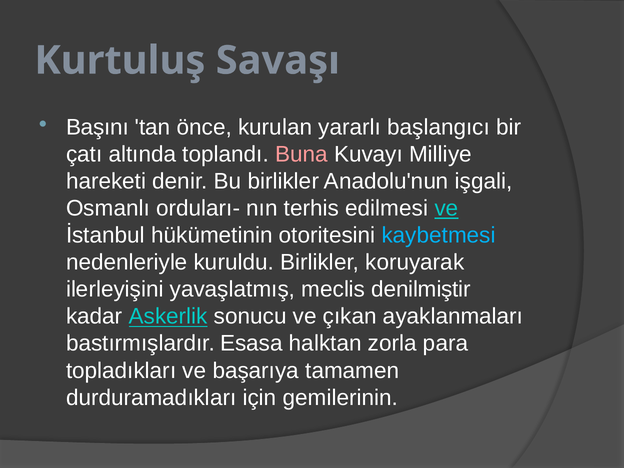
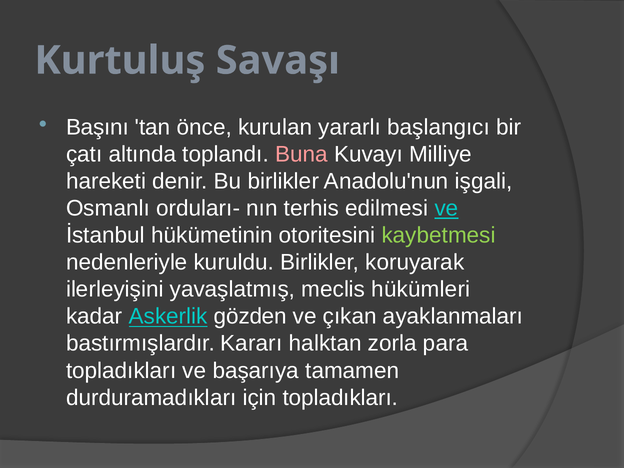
kaybetmesi colour: light blue -> light green (439, 235)
denilmiştir: denilmiştir -> hükümleri (421, 290)
sonucu: sonucu -> gözden (250, 317)
Esasa: Esasa -> Kararı (251, 344)
için gemilerinin: gemilerinin -> topladıkları (340, 398)
